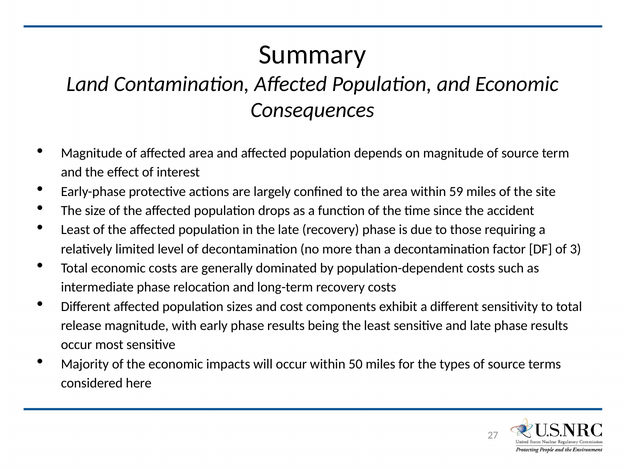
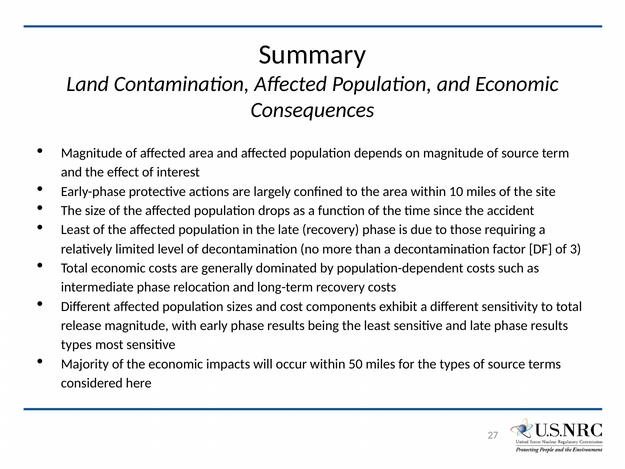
59: 59 -> 10 (456, 191)
occur: occur -> types (76, 345)
